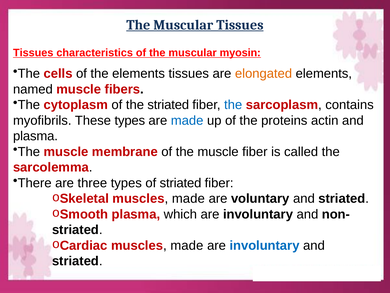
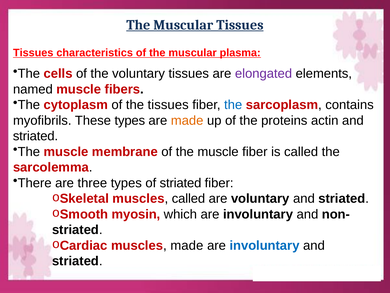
myosin: myosin -> plasma (240, 53)
the elements: elements -> voluntary (139, 74)
elongated colour: orange -> purple (264, 74)
the striated: striated -> tissues (168, 105)
made colour: blue -> orange (187, 120)
plasma: plasma -> striated (35, 136)
made: made -> called (188, 198)
plasma: plasma -> myosin (136, 214)
